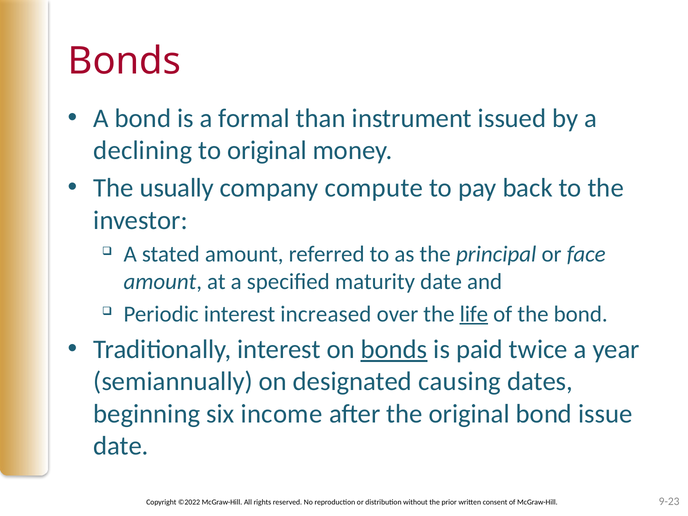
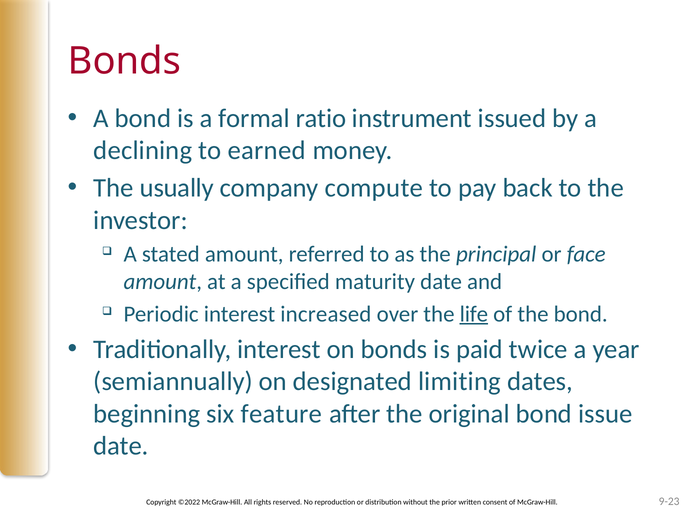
than: than -> ratio (321, 119)
to original: original -> earned (267, 151)
bonds underline: present -> none (394, 349)
causing: causing -> limiting (460, 382)
income: income -> feature (282, 414)
